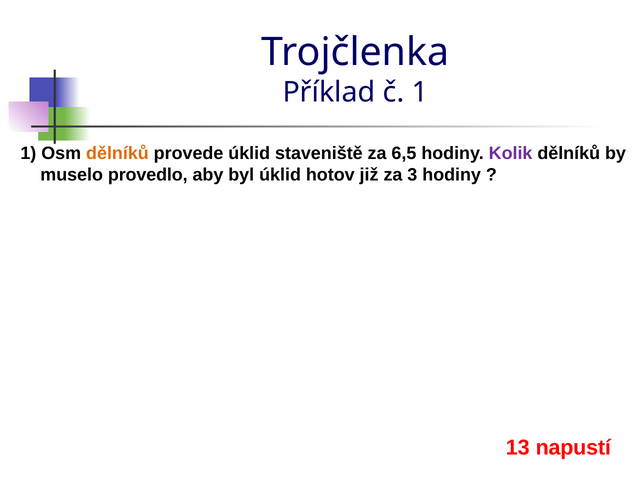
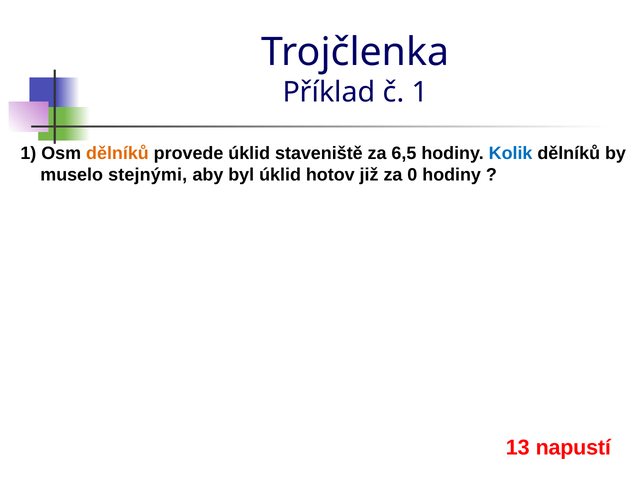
Kolik colour: purple -> blue (511, 153)
provedlo: provedlo -> stejnými (148, 175)
3: 3 -> 0 (412, 175)
